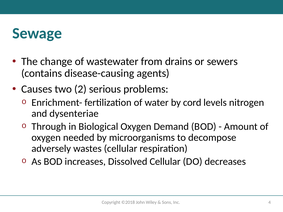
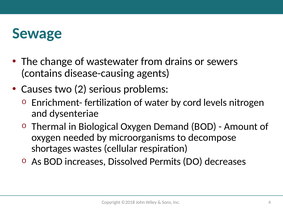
Through: Through -> Thermal (49, 127)
adversely: adversely -> shortages (51, 149)
Dissolved Cellular: Cellular -> Permits (165, 162)
